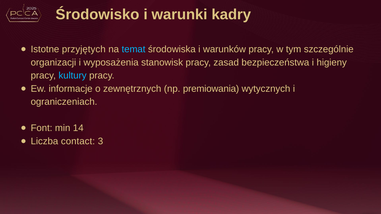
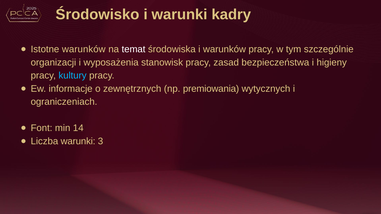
Istotne przyjętych: przyjętych -> warunków (84, 49)
temat colour: light blue -> white (134, 49)
Liczba contact: contact -> warunki (78, 141)
